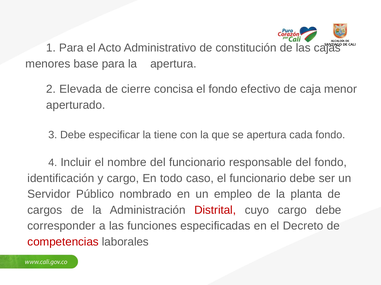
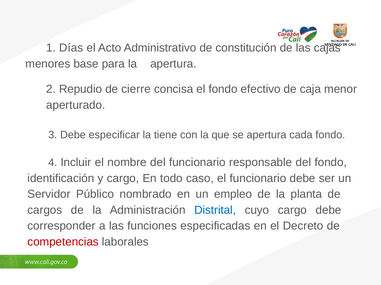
1 Para: Para -> Días (71, 48)
Elevada: Elevada -> Repudio (81, 89)
Distrital colour: red -> blue (215, 211)
